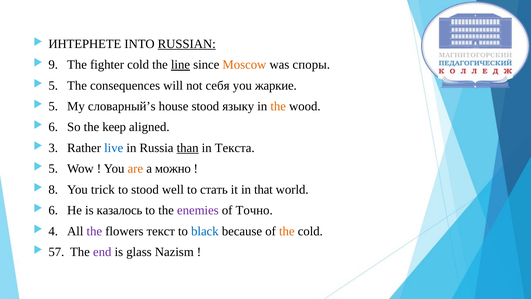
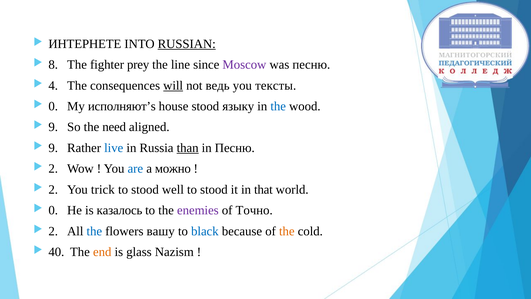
9: 9 -> 8 (53, 65)
fighter cold: cold -> prey (138, 65)
line underline: present -> none (180, 65)
Moscow colour: orange -> purple (244, 65)
was споры: споры -> песню (311, 65)
5: 5 -> 4 (53, 85)
will underline: none -> present (173, 85)
себя: себя -> ведь (218, 85)
жаркие: жаркие -> тексты (276, 85)
5: 5 -> 0 (53, 106)
словарный’s: словарный’s -> исполняют’s (122, 106)
the colour: orange -> blue (278, 106)
6: 6 -> 9 (53, 127)
keep: keep -> need (114, 127)
3: 3 -> 9 (53, 148)
in Текста: Текста -> Песню (235, 148)
5: 5 -> 2 (53, 169)
are colour: orange -> blue (135, 169)
8: 8 -> 2 (53, 189)
well to стать: стать -> stood (214, 189)
6: 6 -> 0 (53, 210)
4: 4 -> 2 (53, 231)
the colour: purple -> blue (94, 231)
текст: текст -> вашу (161, 231)
57: 57 -> 40 (56, 252)
end colour: purple -> orange (102, 252)
